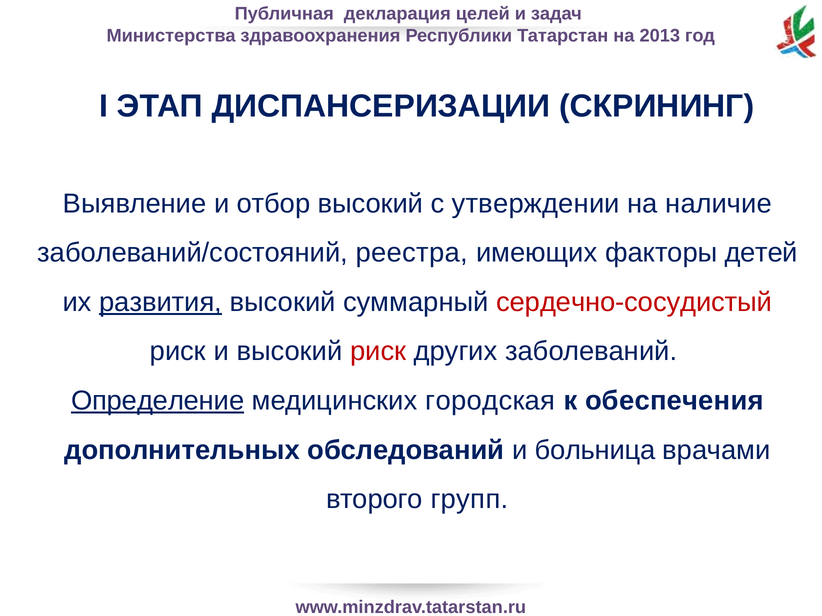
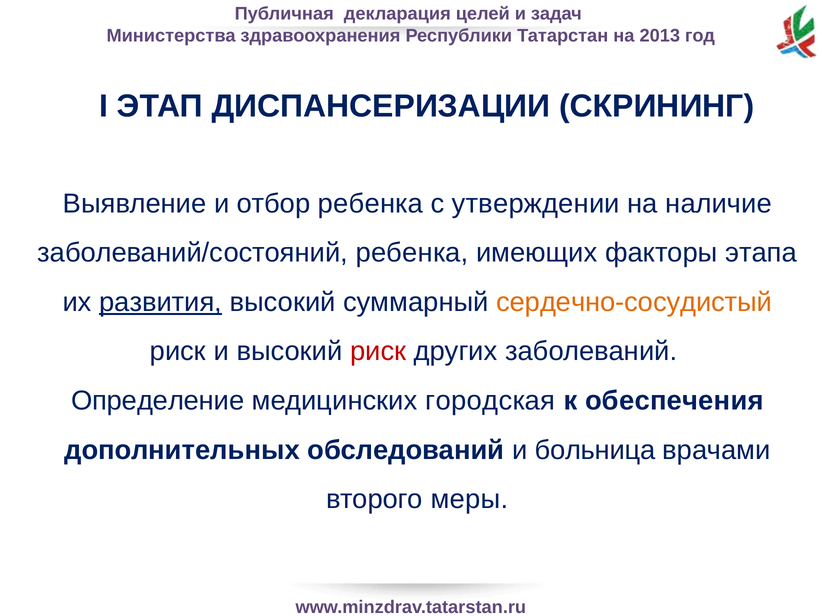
отбор высокий: высокий -> ребенка (370, 204)
заболеваний/состояний реестра: реестра -> ребенка (412, 253)
детей: детей -> этапа (761, 253)
сердечно-сосудистый colour: red -> orange (634, 302)
Определение underline: present -> none (158, 401)
групп: групп -> меры (469, 500)
